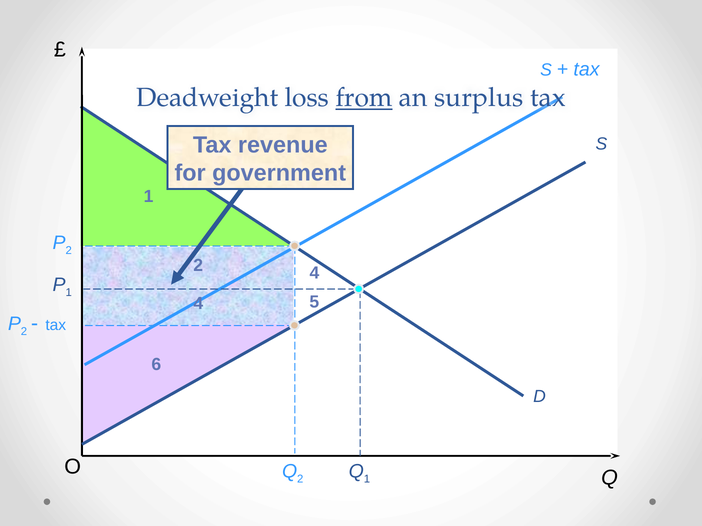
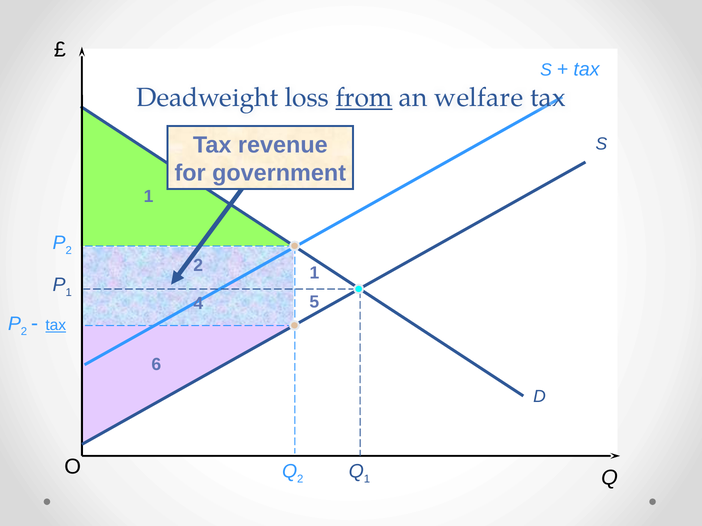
surplus: surplus -> welfare (479, 98)
4: 4 -> 1 (314, 273)
tax underline: none -> present (56, 325)
